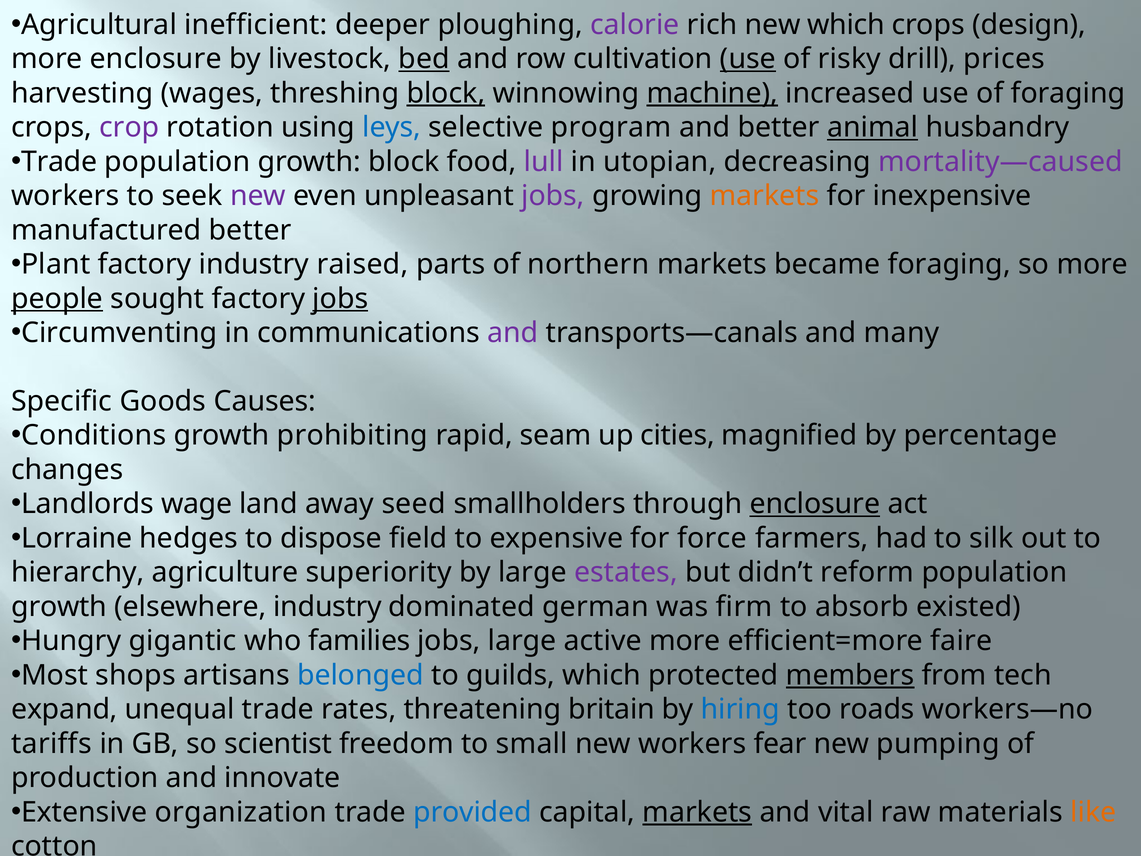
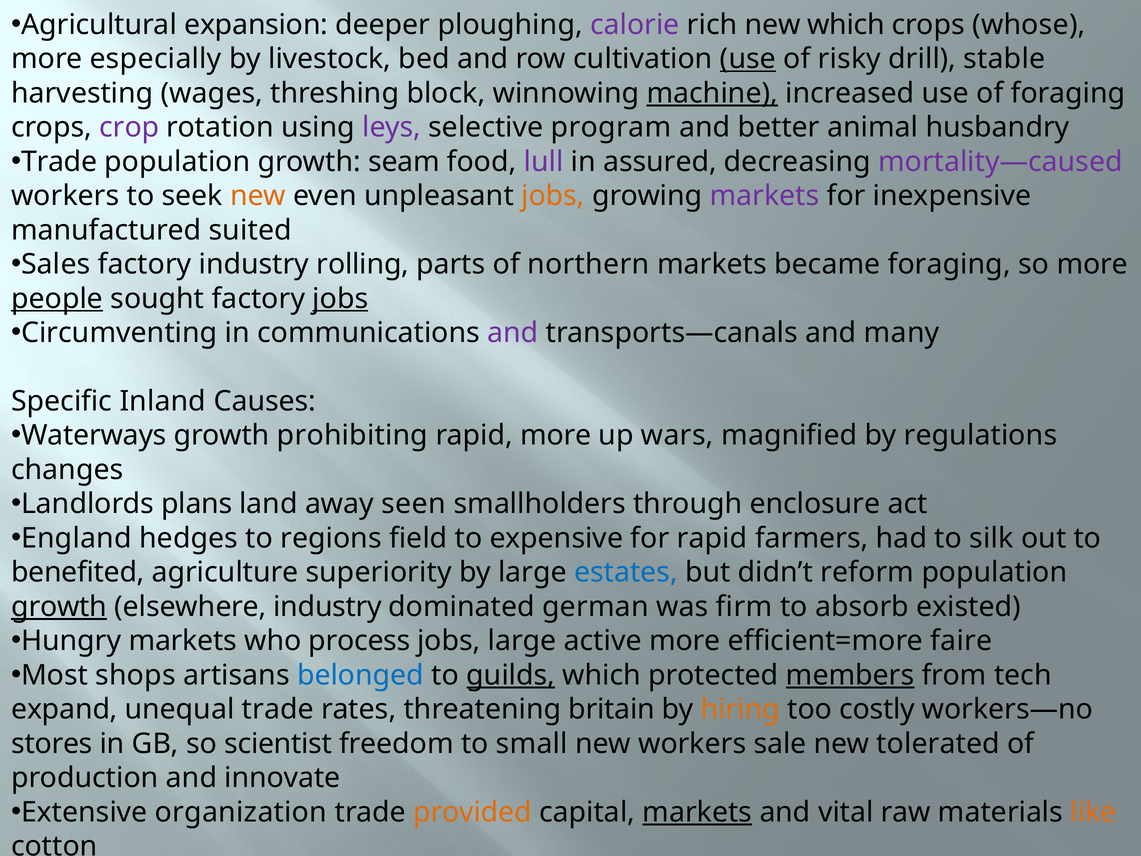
inefficient: inefficient -> expansion (256, 25)
design: design -> whose (1029, 25)
more enclosure: enclosure -> especially (156, 59)
bed underline: present -> none (424, 59)
prices: prices -> stable (1004, 59)
block underline: present -> none (446, 93)
leys colour: blue -> purple (392, 127)
animal underline: present -> none (873, 127)
growth block: block -> seam (404, 162)
utopian: utopian -> assured (660, 162)
new colour: purple -> orange (258, 196)
jobs colour: purple -> orange (553, 196)
markets colour: orange -> purple (765, 196)
manufactured better: better -> suited (250, 230)
Plant: Plant -> Sales (56, 264)
raised: raised -> rolling (363, 264)
Goods: Goods -> Inland (163, 401)
Conditions: Conditions -> Waterways (94, 435)
rapid seam: seam -> more (556, 435)
cities: cities -> wars (677, 435)
percentage: percentage -> regulations (980, 435)
wage: wage -> plans (197, 504)
seed: seed -> seen (414, 504)
enclosure underline: present -> none (815, 504)
Lorraine: Lorraine -> England (76, 538)
dispose: dispose -> regions (331, 538)
for force: force -> rapid (712, 538)
hierarchy: hierarchy -> benefited (78, 572)
estates colour: purple -> blue (626, 572)
growth underline: none -> present (59, 607)
Hungry gigantic: gigantic -> markets (183, 641)
families: families -> process (359, 641)
guilds underline: none -> present (511, 675)
hiring colour: blue -> orange (740, 709)
roads: roads -> costly (877, 709)
tariffs: tariffs -> stores (52, 744)
fear: fear -> sale (780, 744)
pumping: pumping -> tolerated (938, 744)
provided colour: blue -> orange (473, 812)
